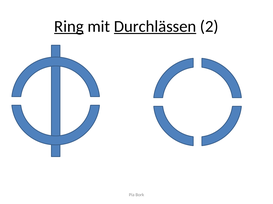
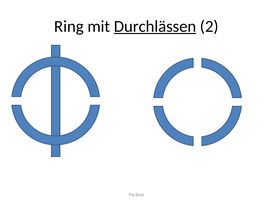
Ring underline: present -> none (69, 26)
